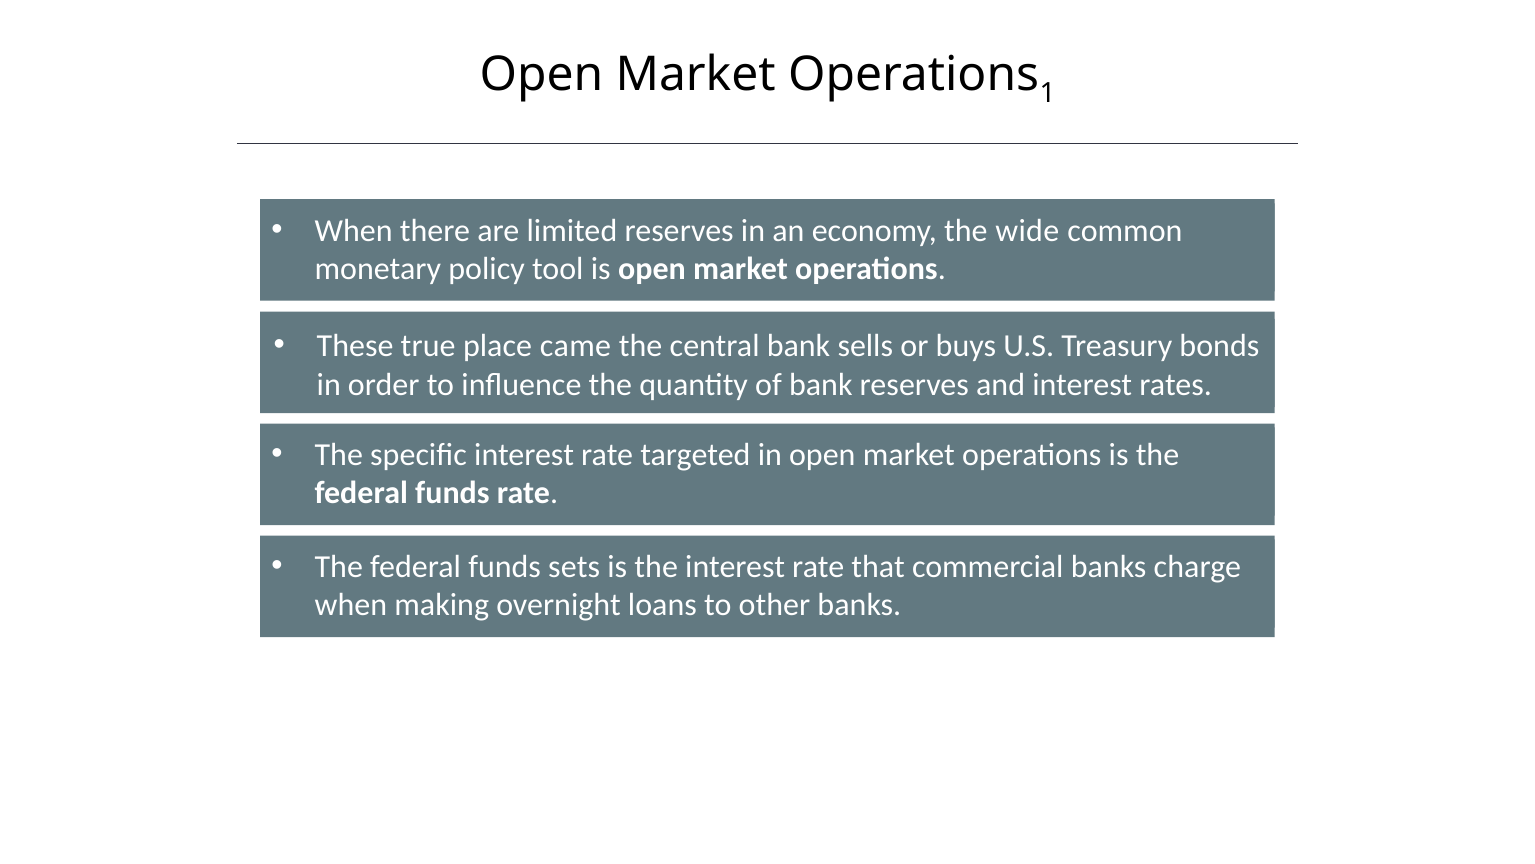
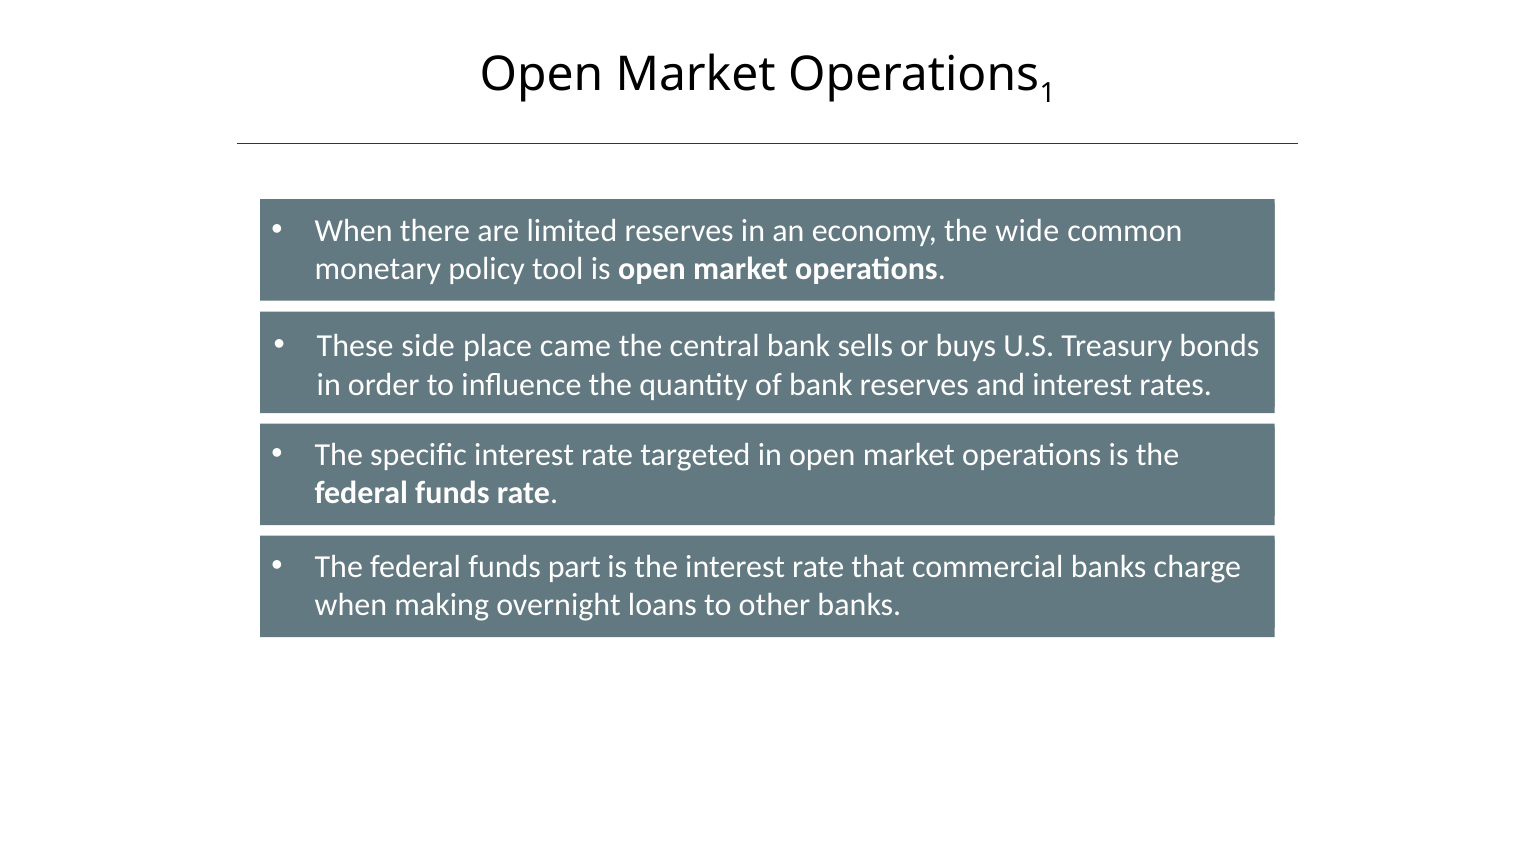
true: true -> side (428, 346)
sets: sets -> part (574, 566)
